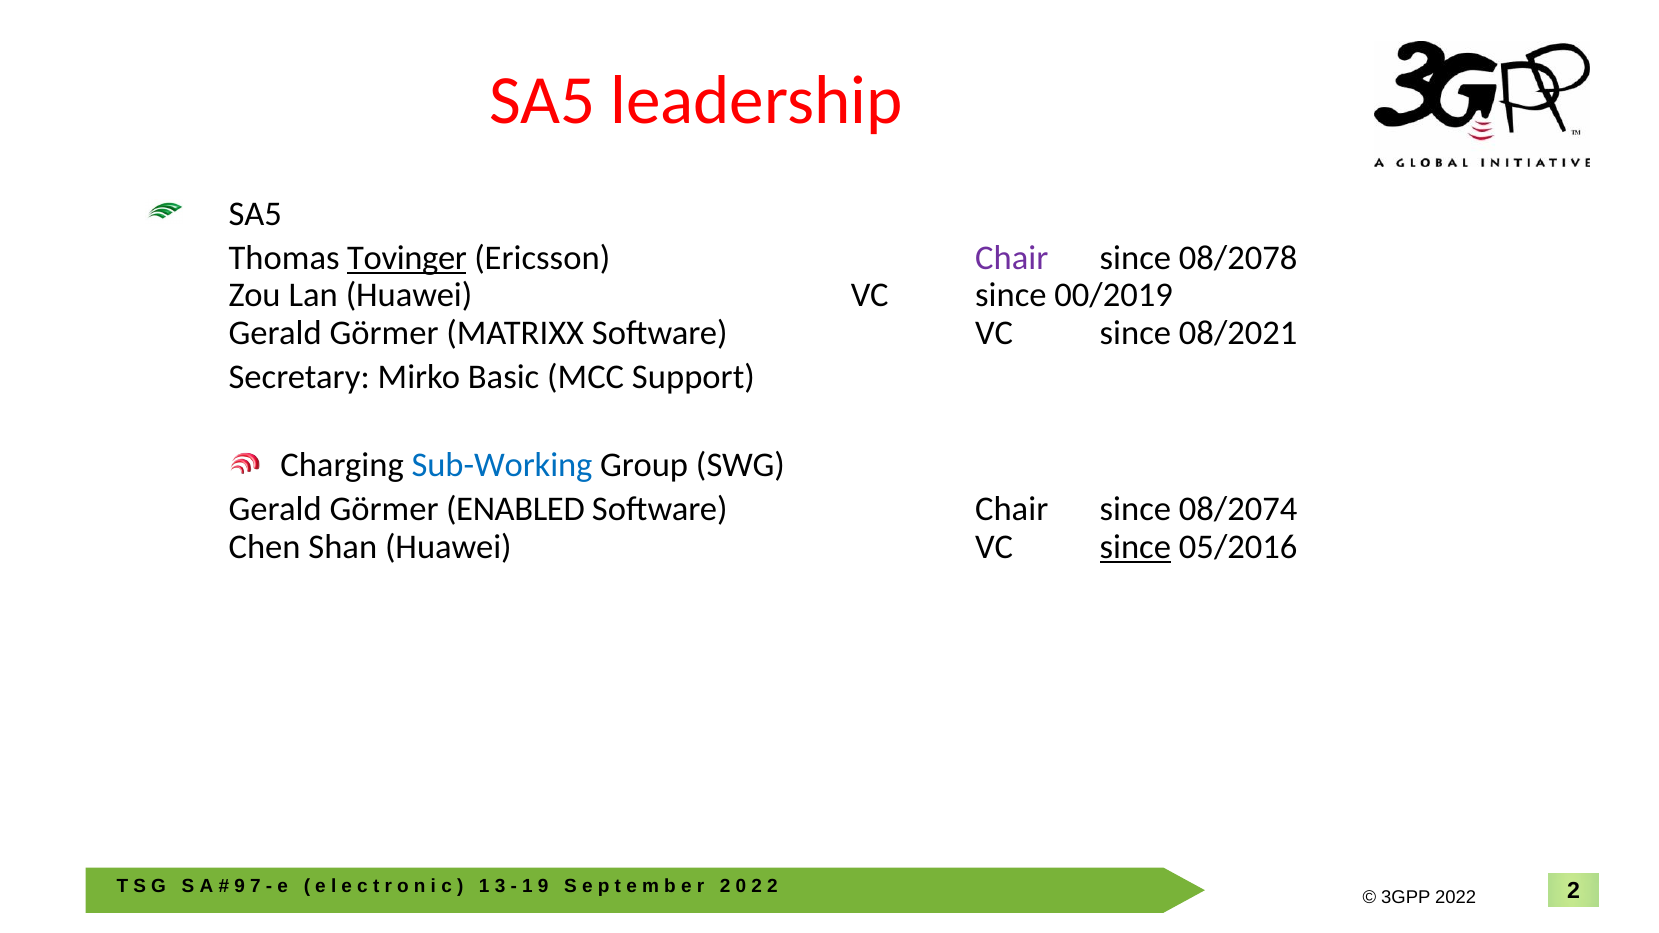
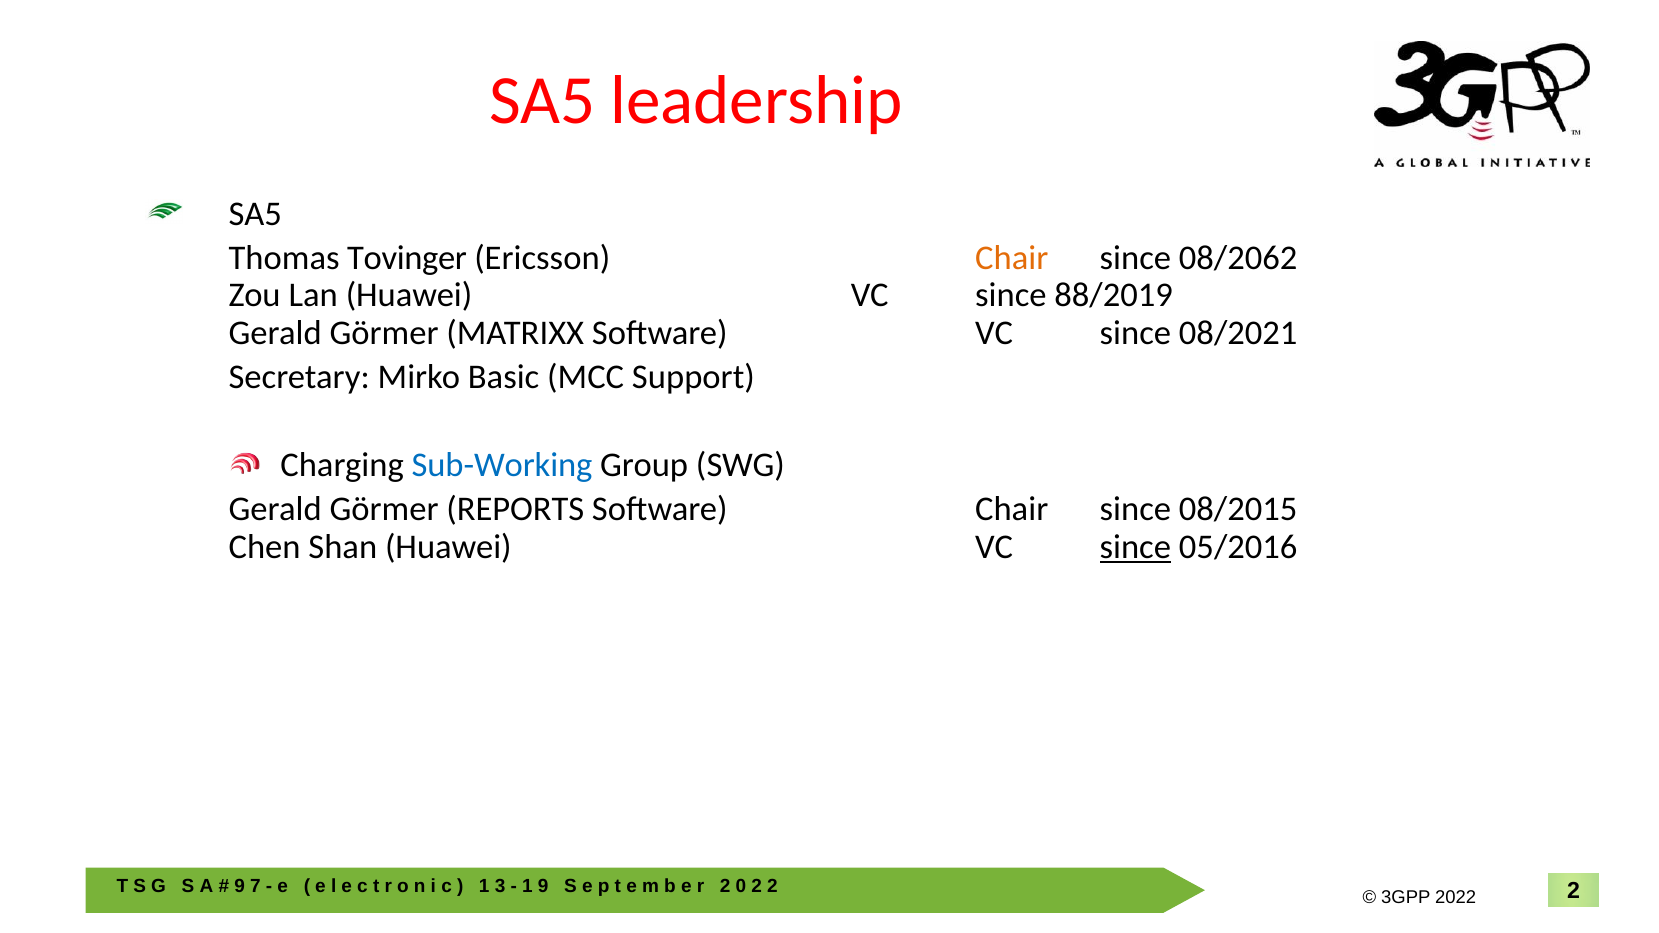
Tovinger underline: present -> none (407, 258)
Chair colour: purple -> orange (1012, 258)
08/2078: 08/2078 -> 08/2062 (1238, 258)
00/2019: 00/2019 -> 88/2019 (1114, 295)
ENABLED: ENABLED -> REPORTS (515, 510)
08/2074: 08/2074 -> 08/2015 (1238, 510)
